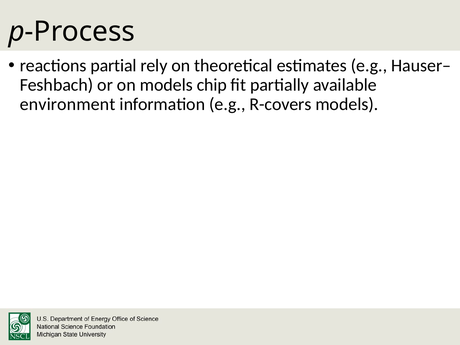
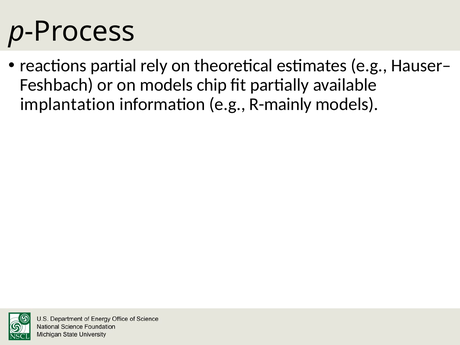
environment: environment -> implantation (68, 104)
R-covers: R-covers -> R-mainly (281, 104)
